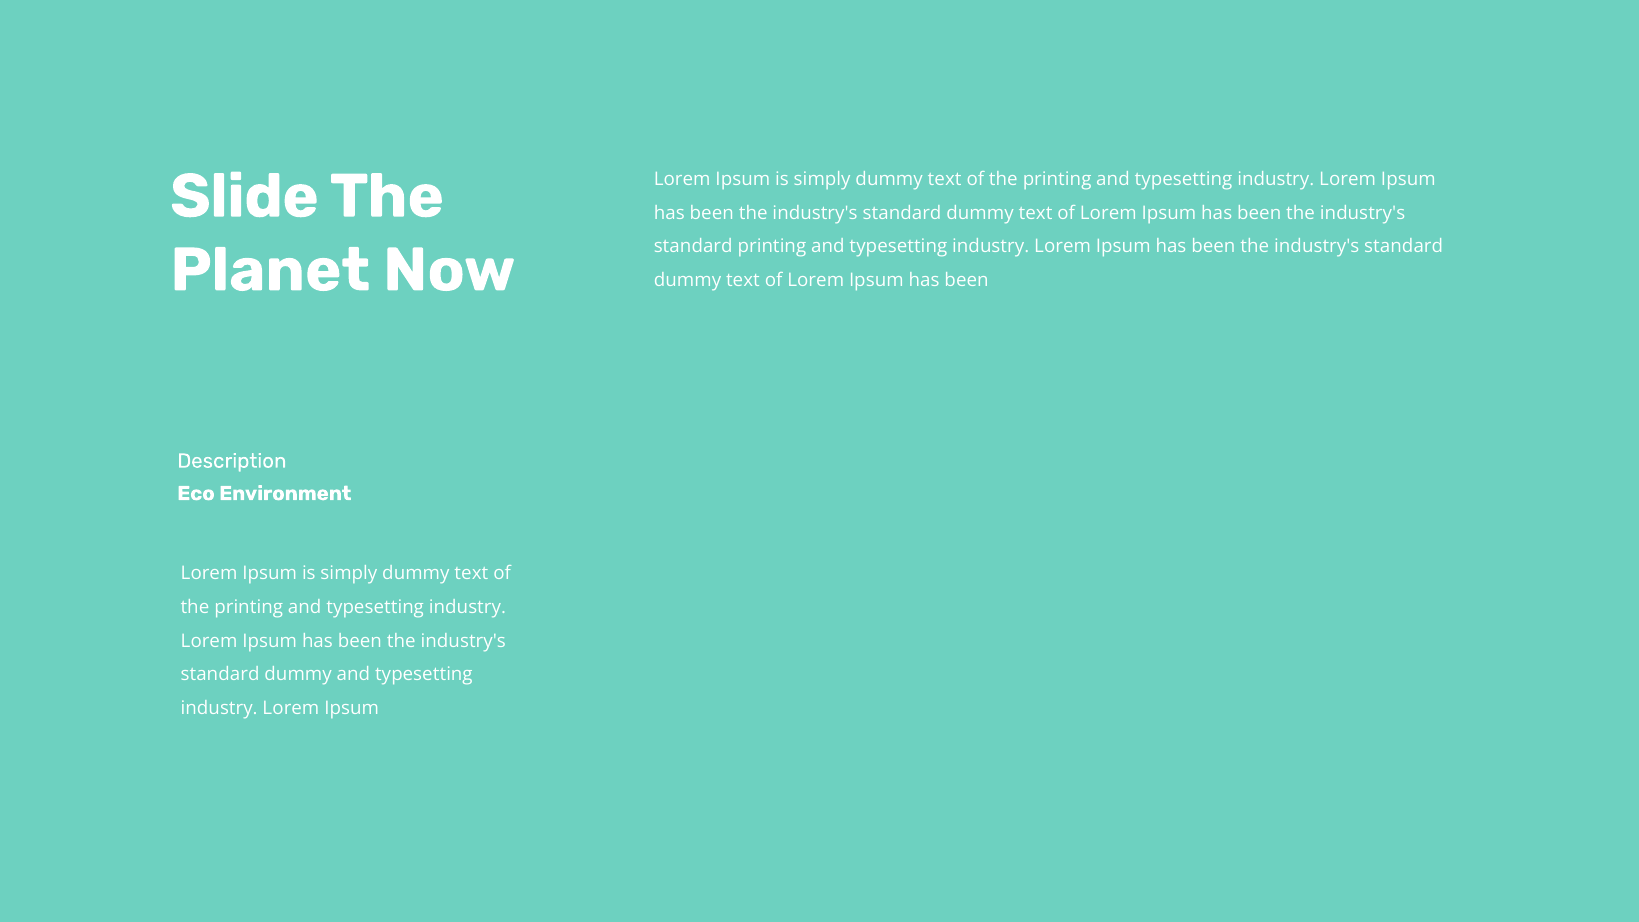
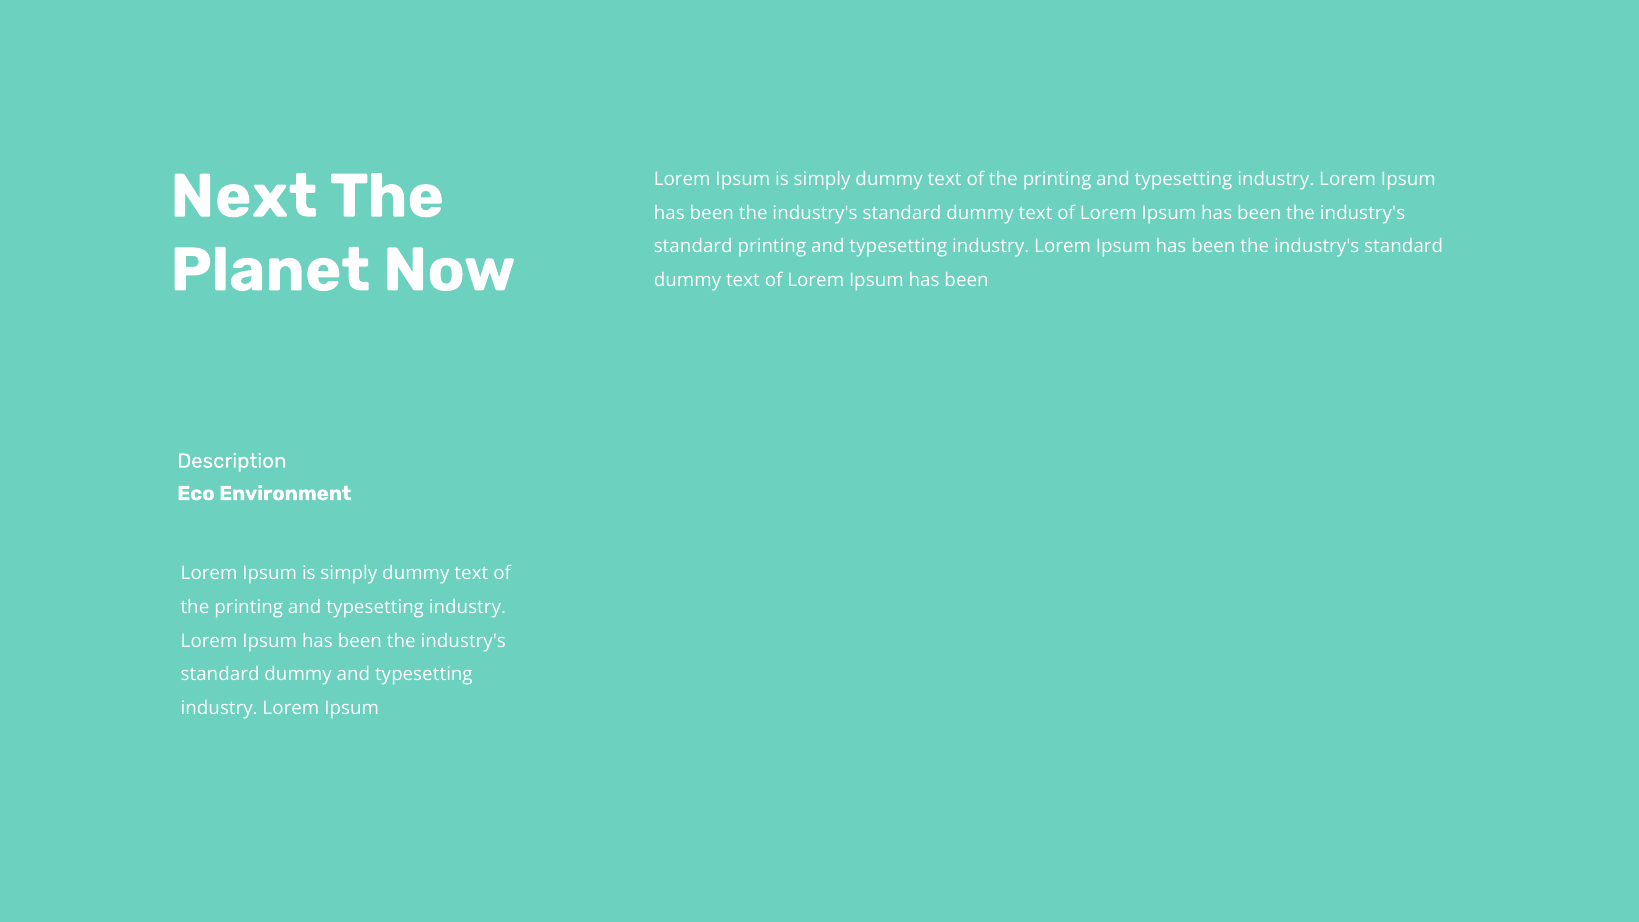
Slide: Slide -> Next (244, 196)
